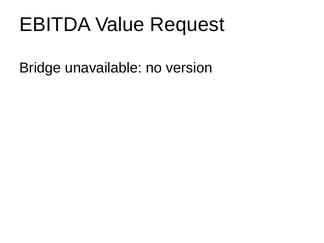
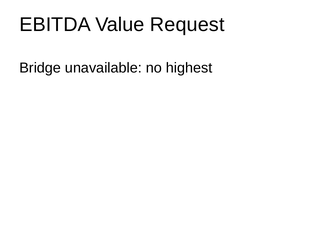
version: version -> highest (189, 68)
